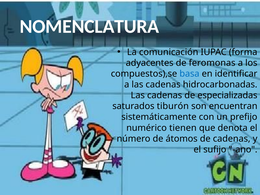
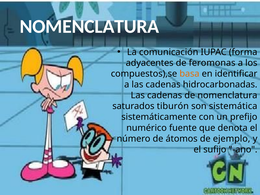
basa colour: blue -> orange (189, 74)
de especializadas: especializadas -> nomenclatura (227, 95)
encuentran: encuentran -> sistemática (233, 106)
tienen: tienen -> fuente (183, 128)
de cadenas: cadenas -> ejemplo (232, 139)
